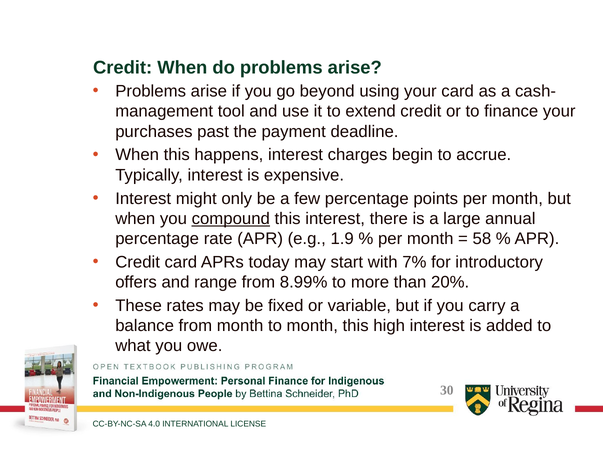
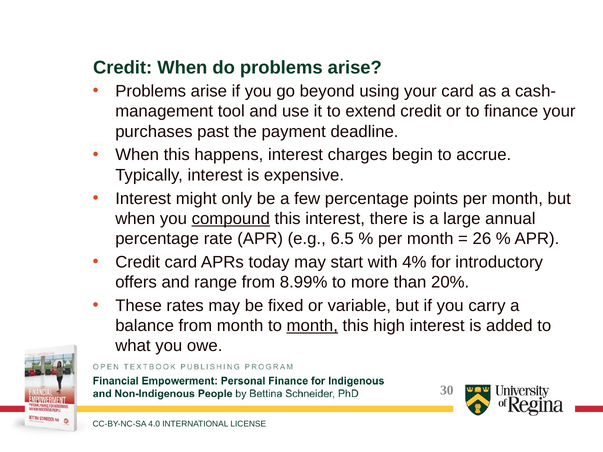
1.9: 1.9 -> 6.5 (342, 239)
58: 58 -> 26 (482, 239)
7%: 7% -> 4% (414, 262)
month underline: none -> present (312, 326)
